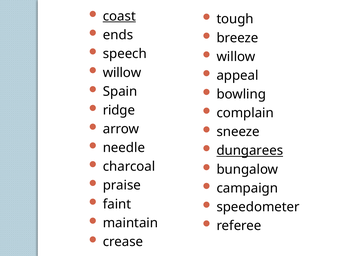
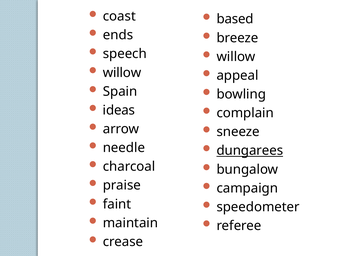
coast underline: present -> none (119, 16)
tough: tough -> based (235, 19)
ridge: ridge -> ideas (119, 110)
